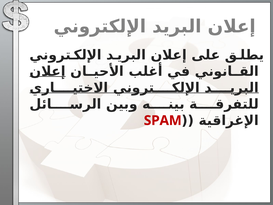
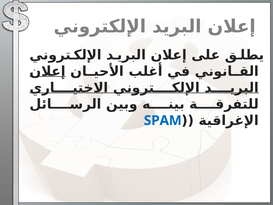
SPAM colour: red -> blue (163, 120)
